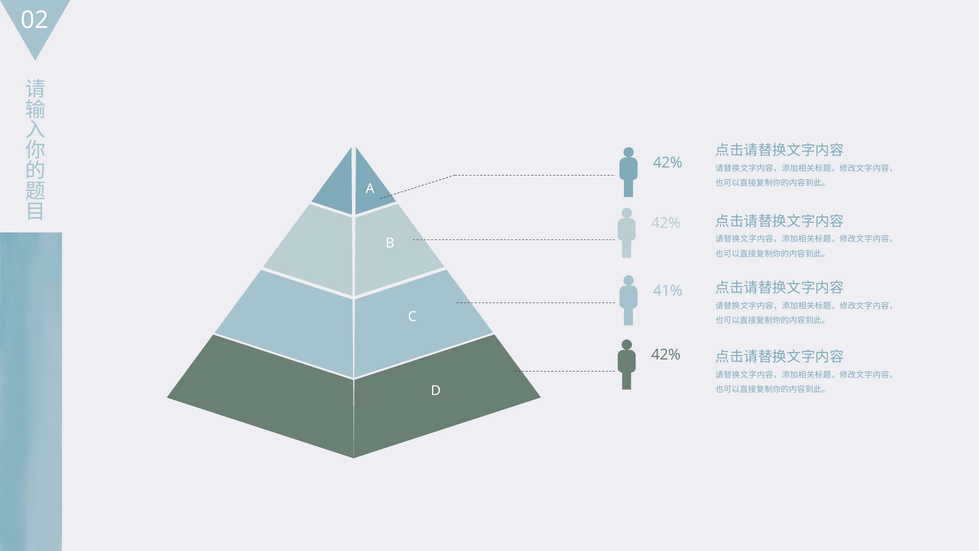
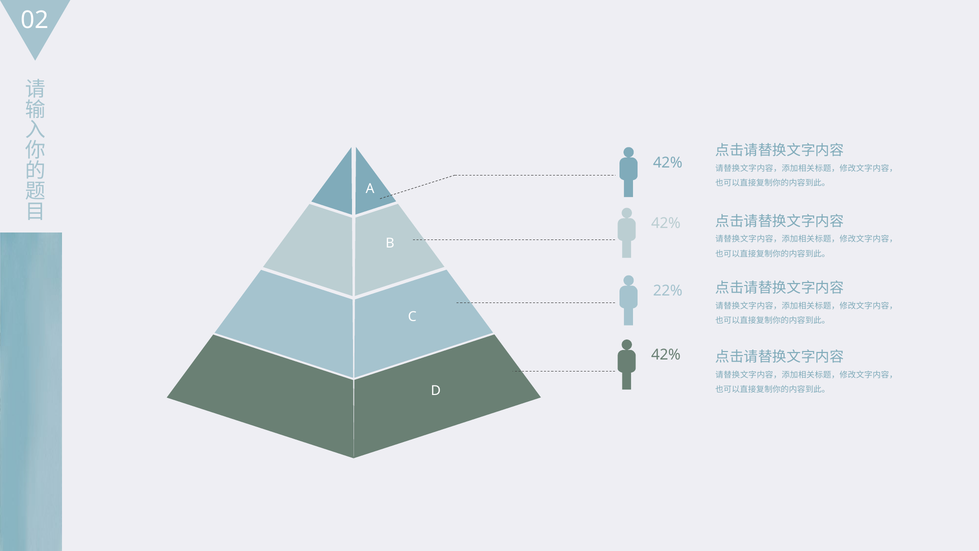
41%: 41% -> 22% (668, 291)
